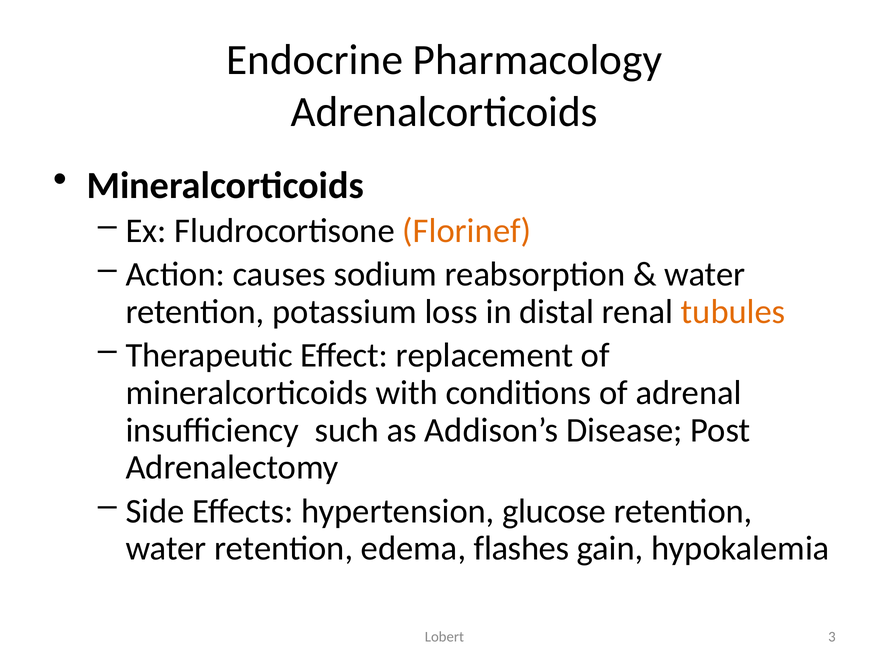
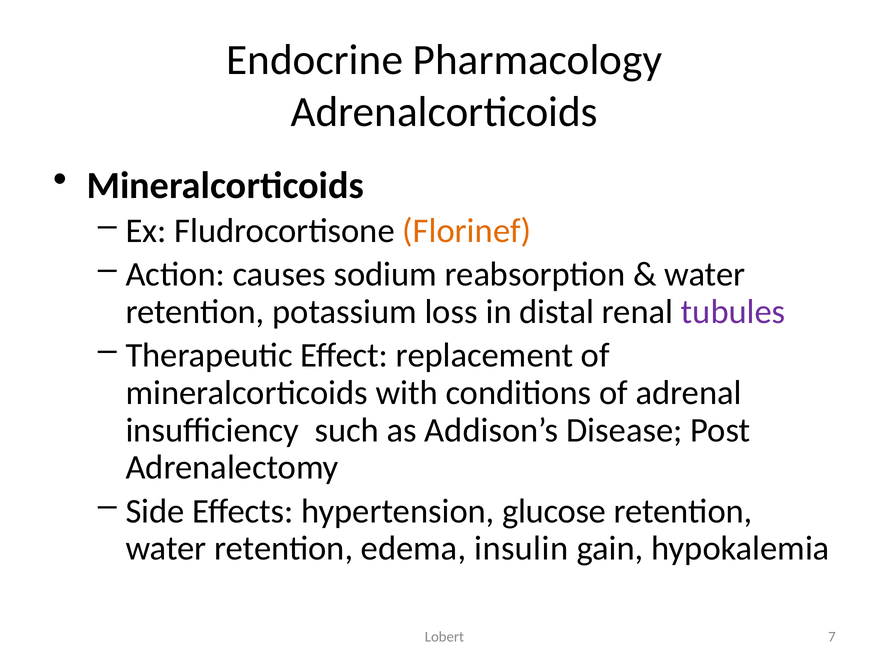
tubules colour: orange -> purple (733, 312)
flashes: flashes -> insulin (521, 548)
3: 3 -> 7 (832, 637)
